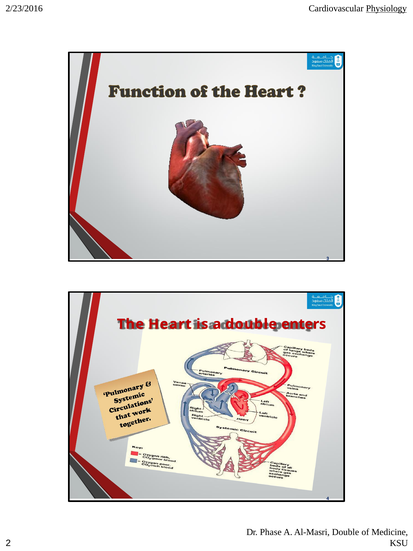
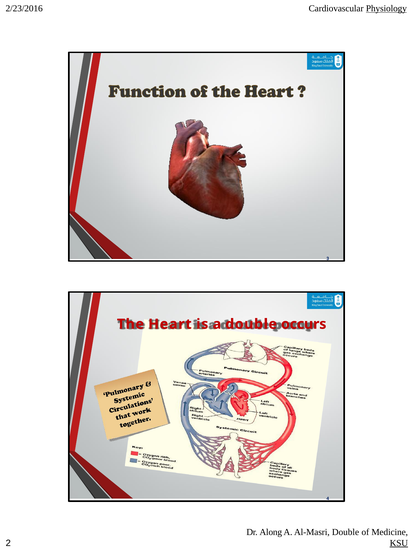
enters: enters -> occurs (304, 324)
Phase: Phase -> Along (271, 532)
KSU underline: none -> present (399, 543)
